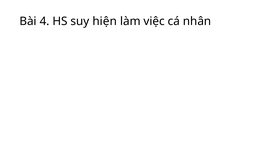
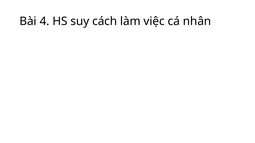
hiện: hiện -> cách (105, 21)
